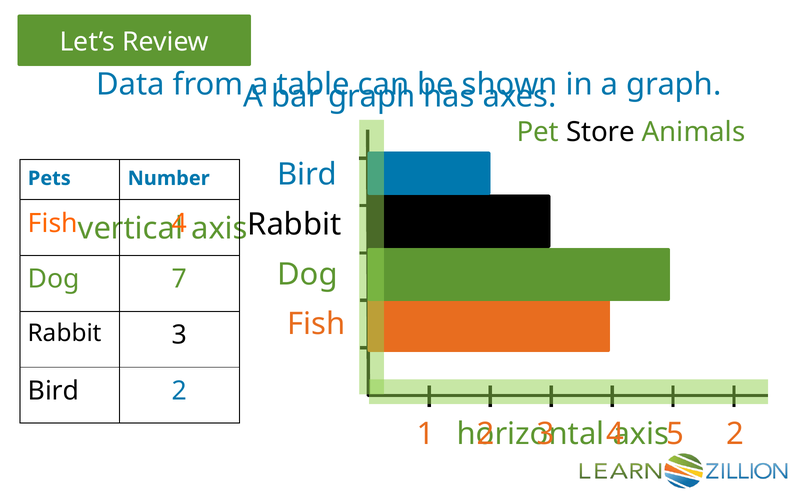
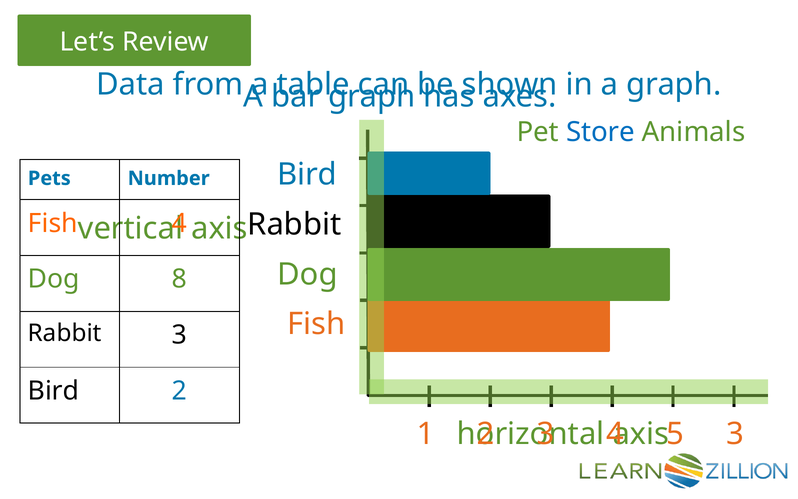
Store colour: black -> blue (600, 132)
7: 7 -> 8 (180, 279)
5 2: 2 -> 3 (735, 434)
